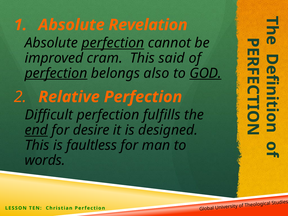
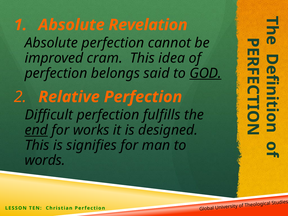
perfection underline: present -> none (113, 43)
said: said -> idea (172, 58)
perfection underline: present -> none (56, 73)
also: also -> said (157, 73)
desire: desire -> works (91, 130)
faultless: faultless -> signifies (92, 145)
